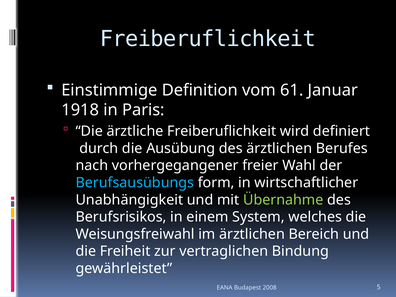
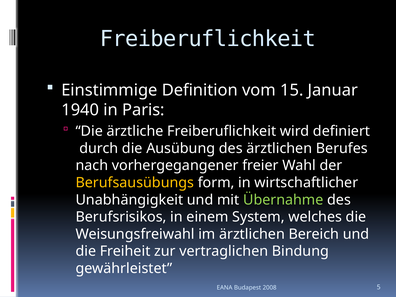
61: 61 -> 15 (292, 90)
1918: 1918 -> 1940 (80, 110)
Berufsausübungs colour: light blue -> yellow (135, 183)
